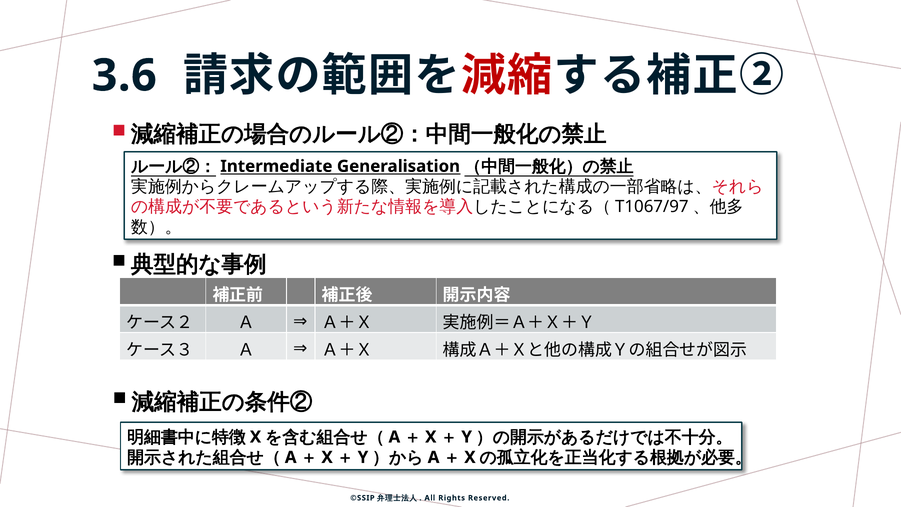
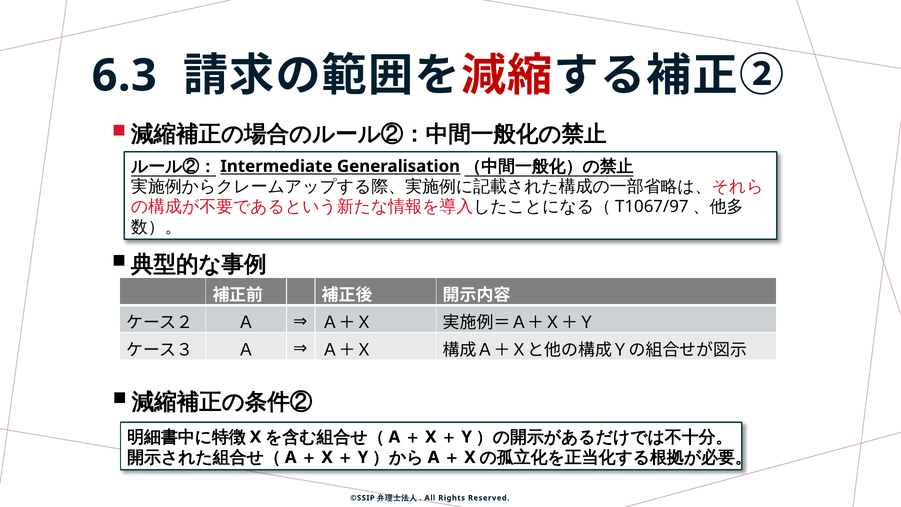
3.6: 3.6 -> 6.3 (124, 76)
